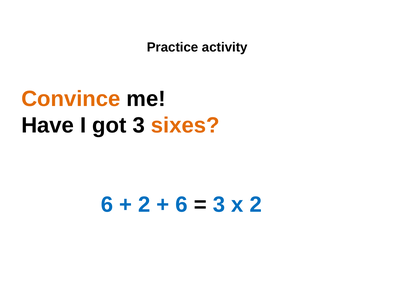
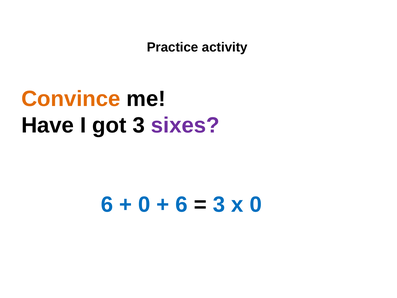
sixes colour: orange -> purple (185, 125)
2: 2 -> 0 (144, 205)
x 2: 2 -> 0 (256, 205)
